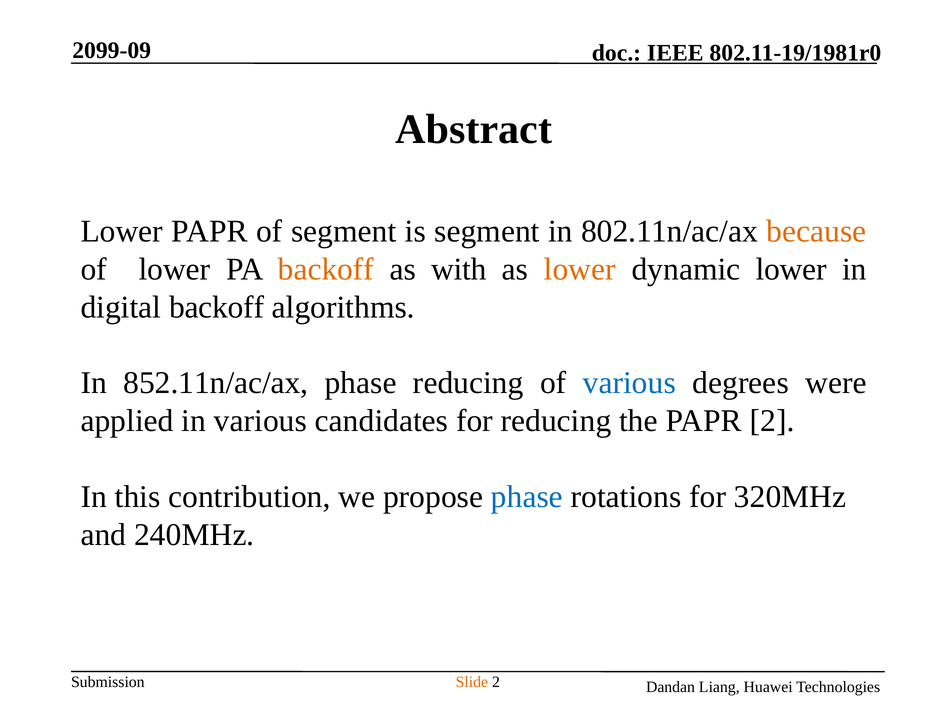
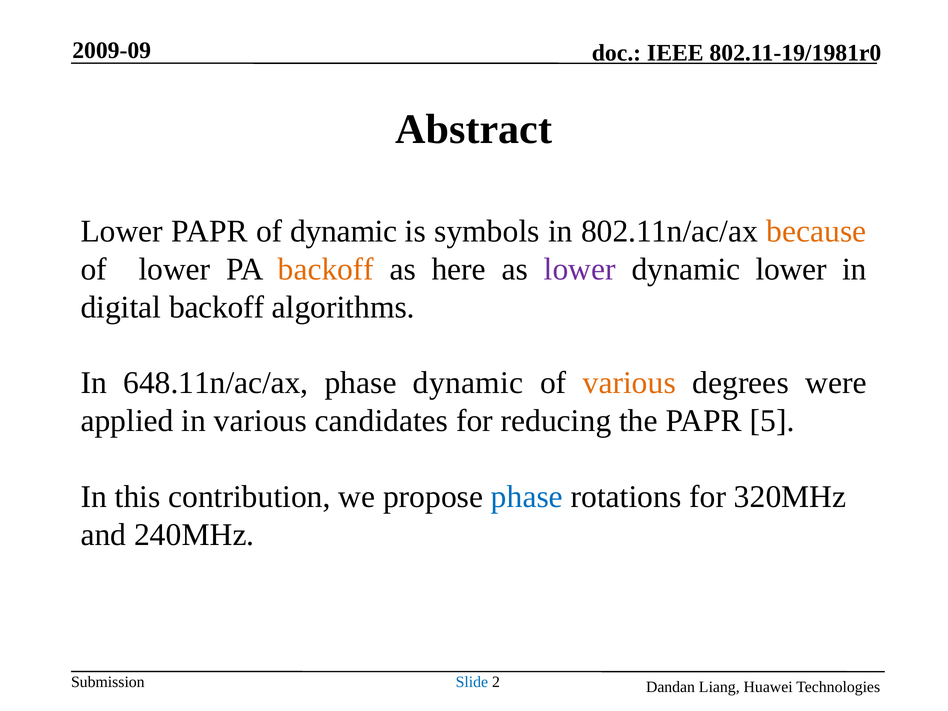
2099-09: 2099-09 -> 2009-09 (112, 50)
of segment: segment -> dynamic (344, 231)
is segment: segment -> symbols (487, 231)
with: with -> here (459, 269)
lower colour: orange -> purple (580, 269)
852.11n/ac/ax: 852.11n/ac/ax -> 648.11n/ac/ax (216, 383)
phase reducing: reducing -> dynamic (468, 383)
various colour: blue -> orange (629, 383)
PAPR 2: 2 -> 5 (772, 421)
Slide colour: orange -> blue (472, 682)
